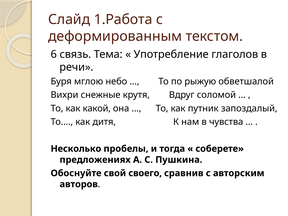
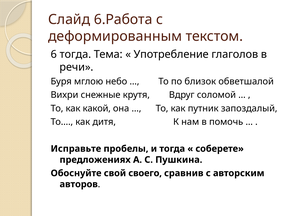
1.Работа: 1.Работа -> 6.Работа (123, 19)
6 связь: связь -> тогда (75, 54)
рыжую: рыжую -> близок (200, 82)
чувства: чувства -> помочь (226, 122)
Несколько: Несколько -> Исправьте (76, 149)
